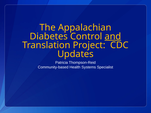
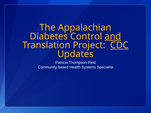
CDC underline: none -> present (119, 45)
